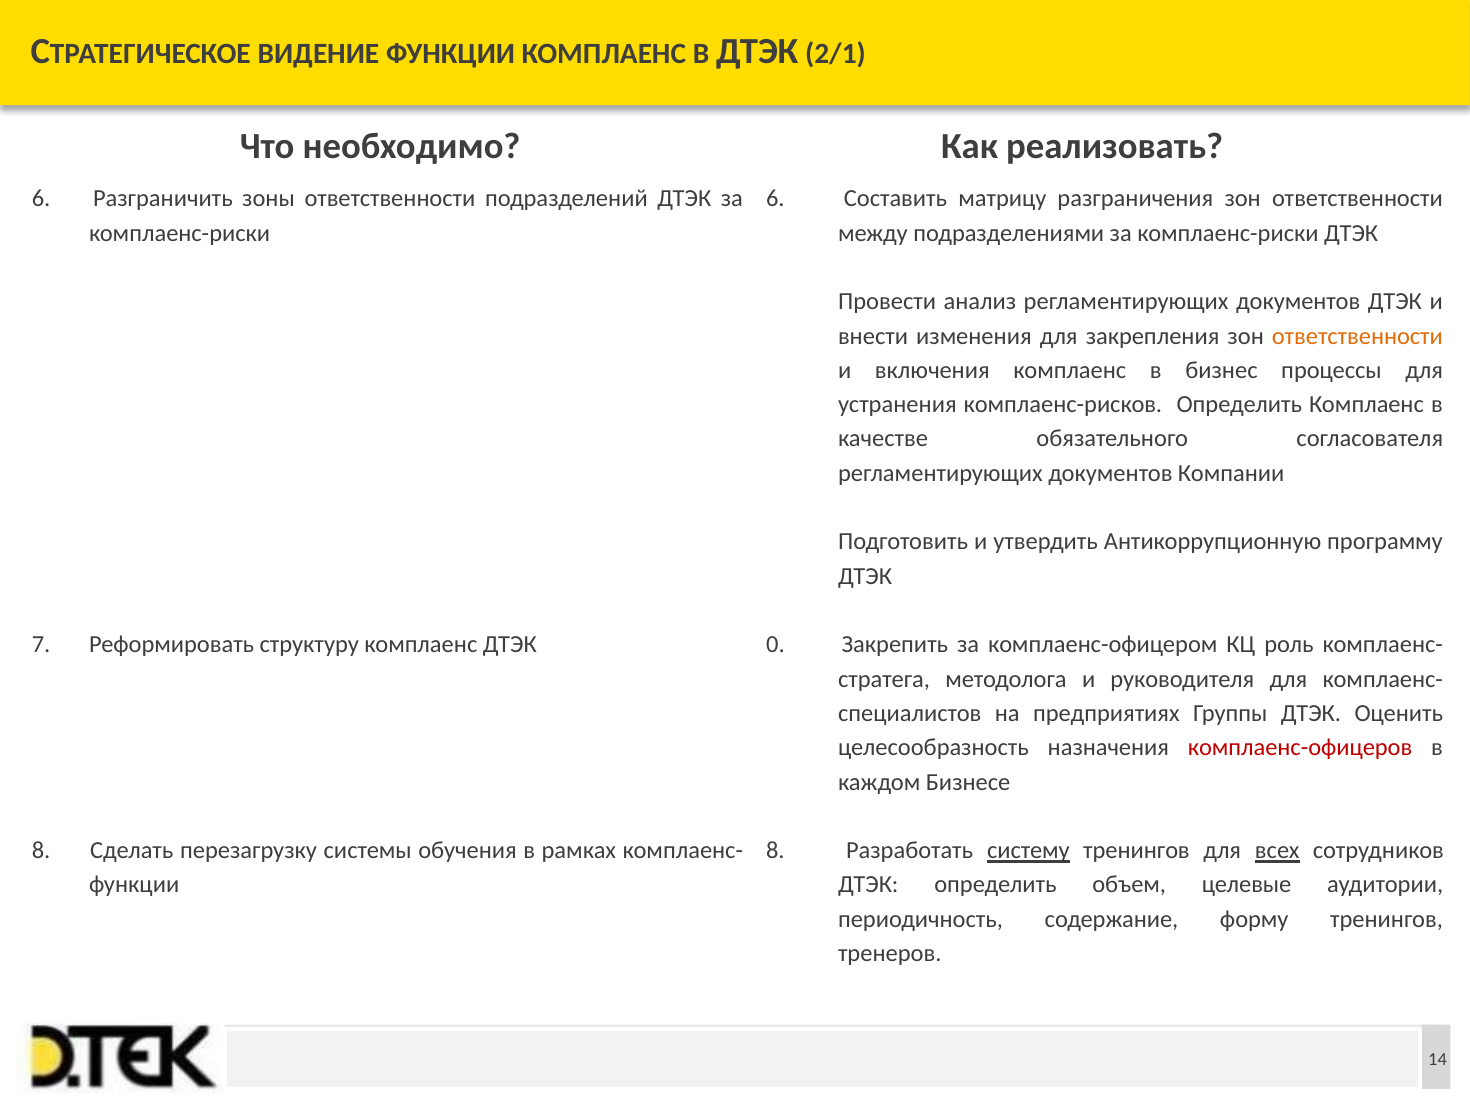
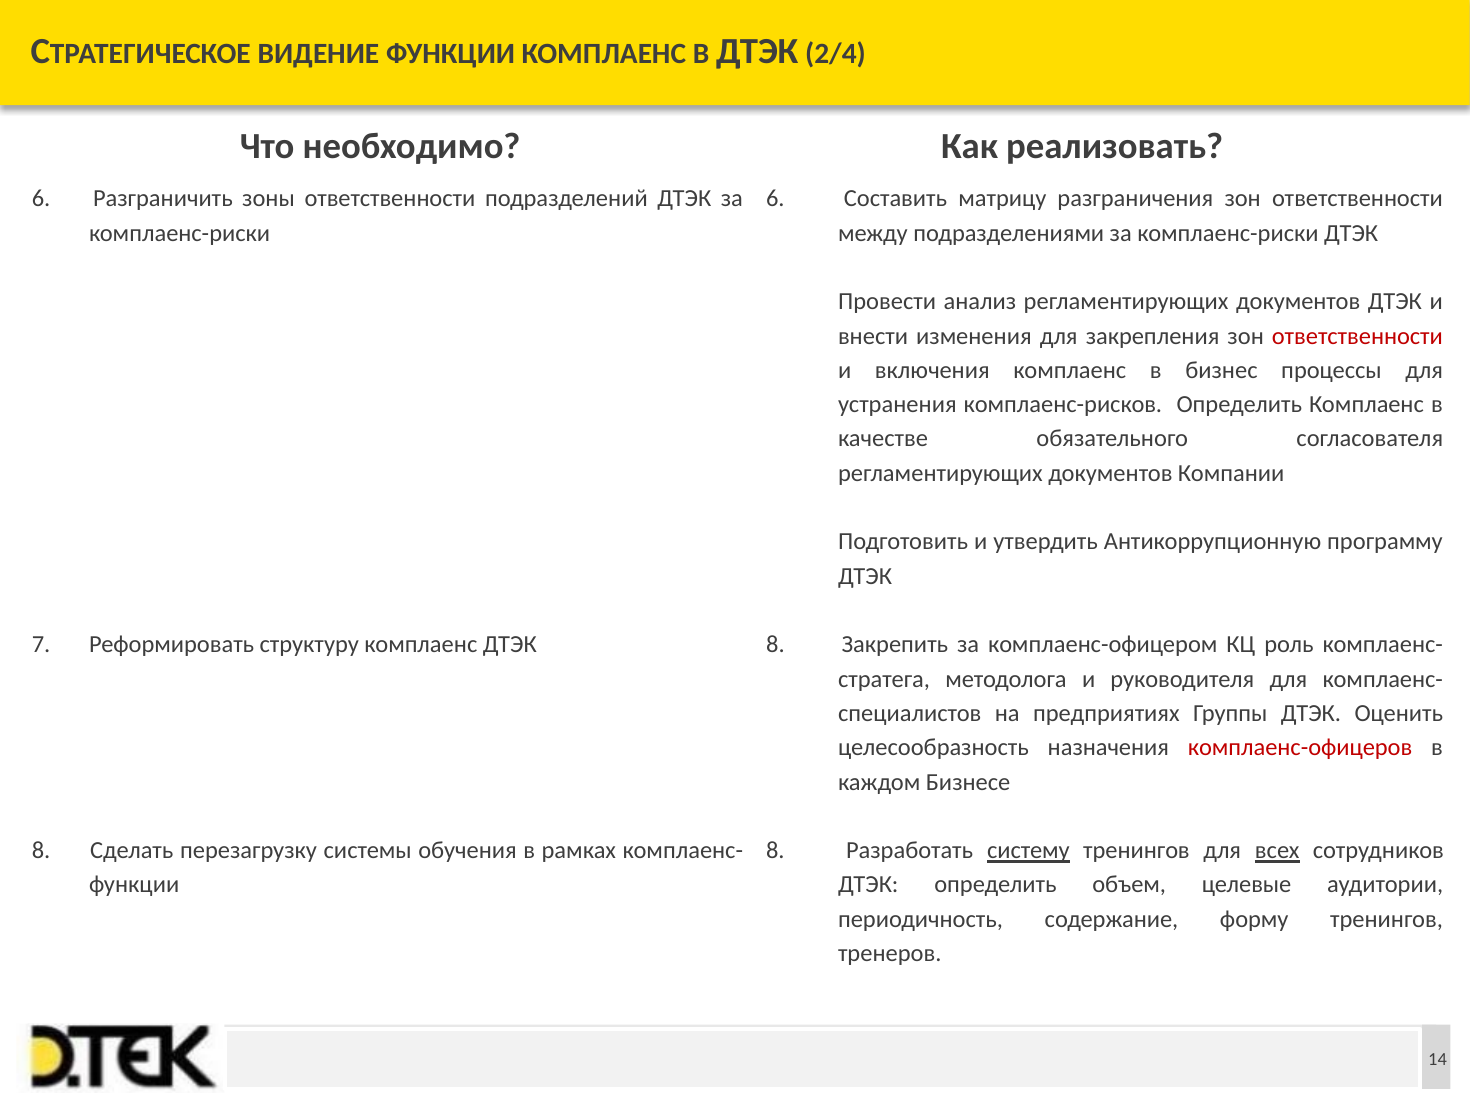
2/1: 2/1 -> 2/4 (835, 53)
ответственности colour: orange -> red (1357, 336)
ДТЭК 0: 0 -> 8 (775, 645)
